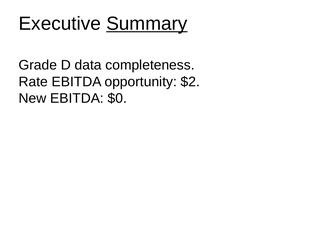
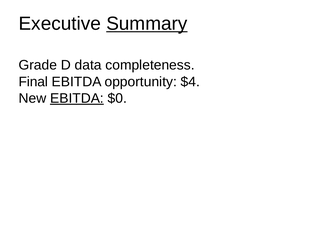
Rate: Rate -> Final (33, 82)
$2: $2 -> $4 (190, 82)
EBITDA underline: none -> present (77, 98)
